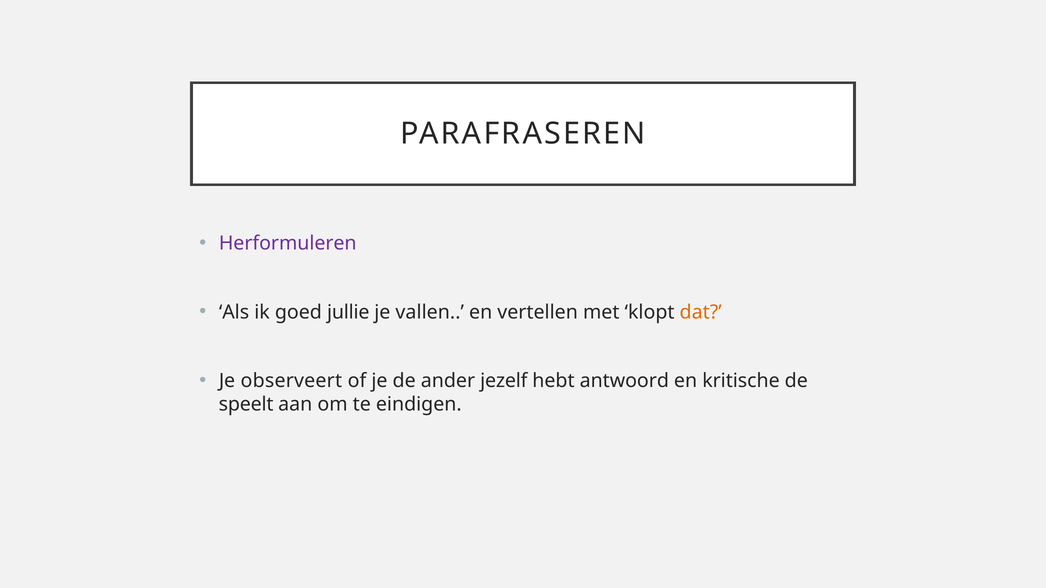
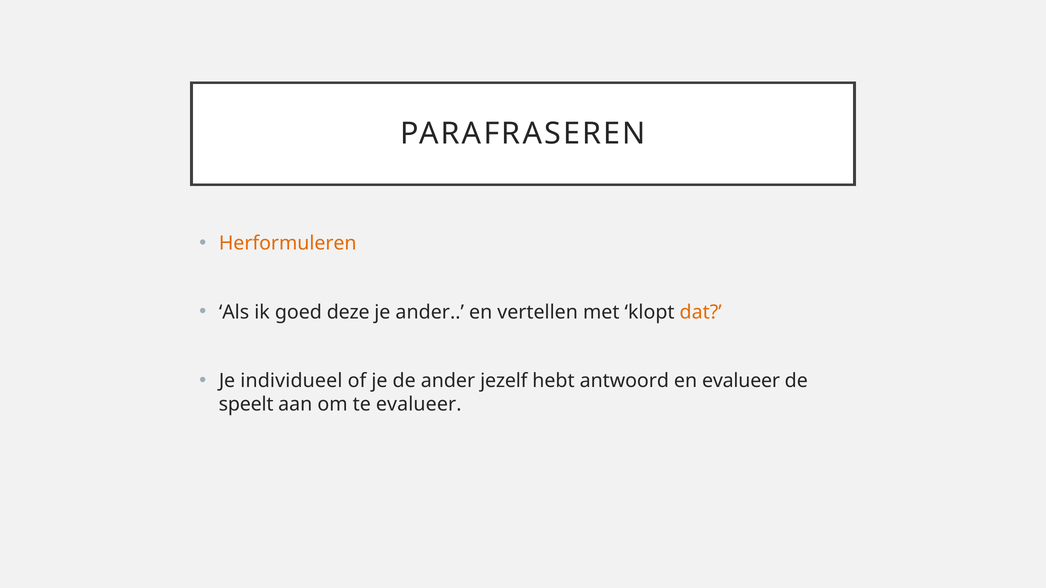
Herformuleren colour: purple -> orange (288, 243)
jullie: jullie -> deze (348, 312)
je vallen: vallen -> ander (430, 312)
observeert: observeert -> individueel (291, 381)
en kritische: kritische -> evalueer (741, 381)
te eindigen: eindigen -> evalueer (419, 405)
